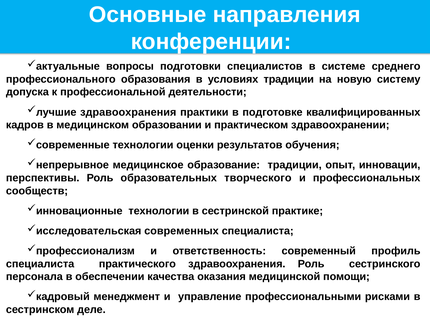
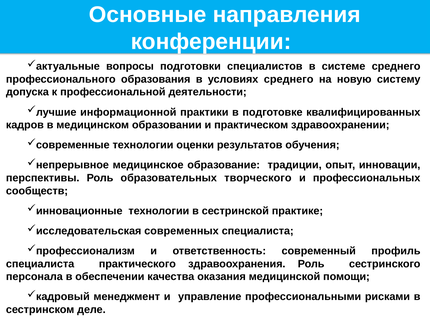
условиях традиции: традиции -> среднего (289, 79)
здравоохранения: здравоохранения -> информационной (128, 112)
